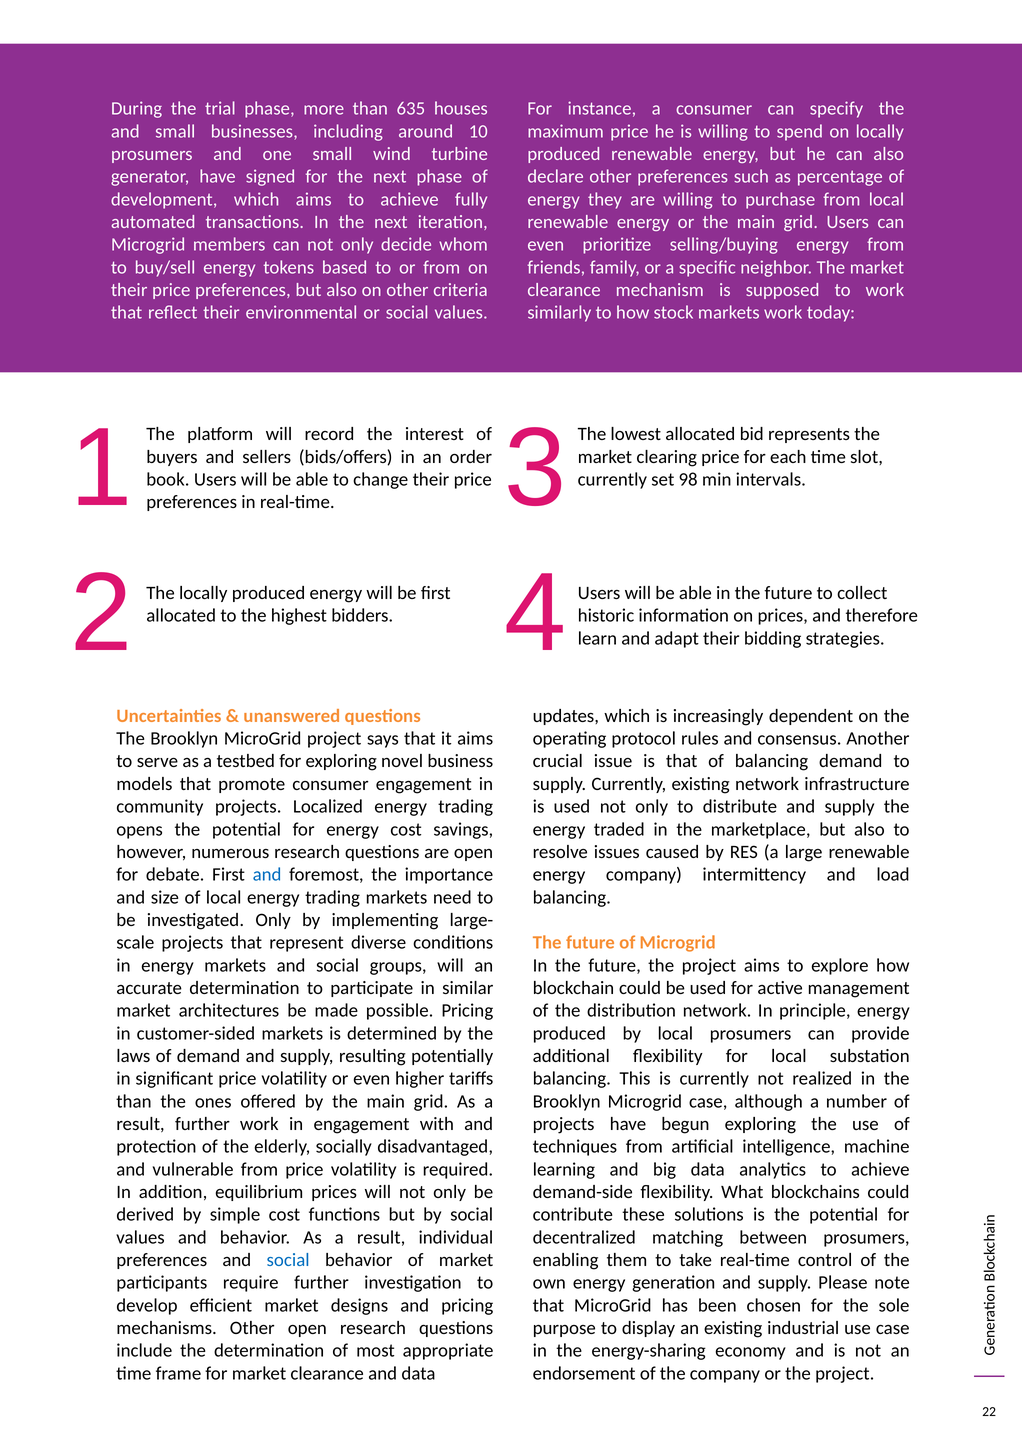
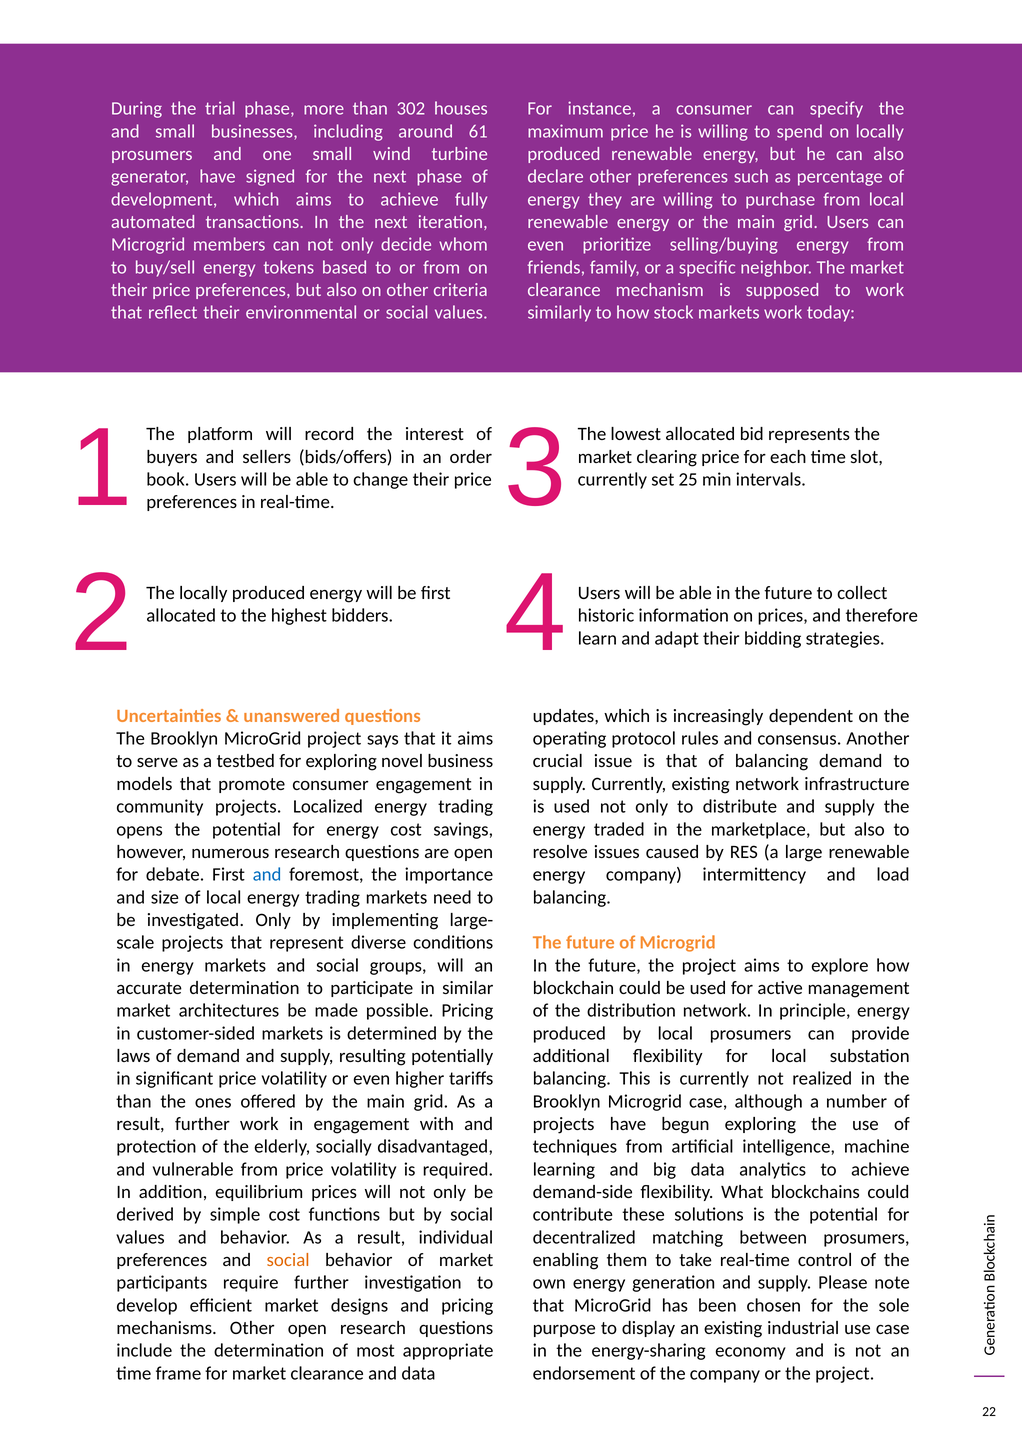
635: 635 -> 302 (411, 109)
10: 10 -> 61 (478, 131)
98: 98 -> 25 (688, 480)
social colour: blue -> orange (288, 1260)
